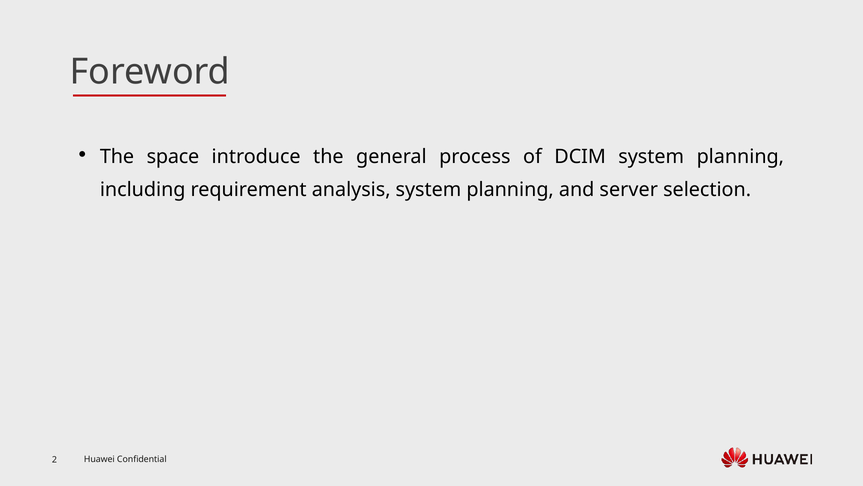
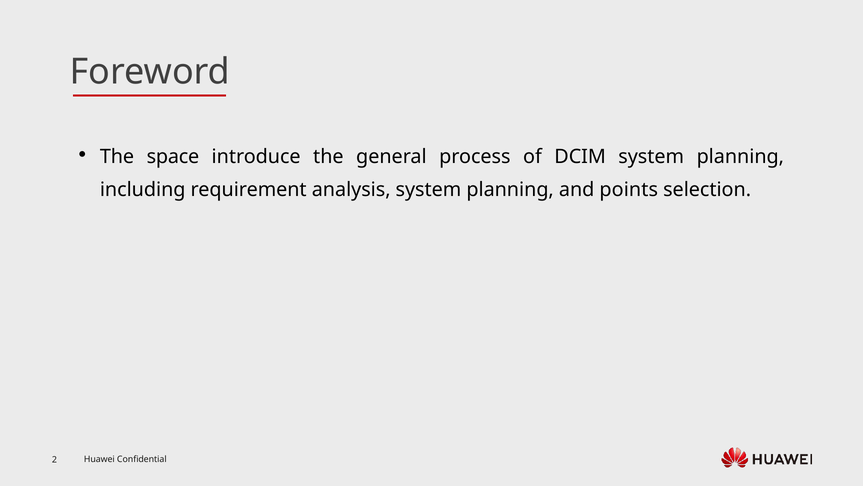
server: server -> points (629, 190)
